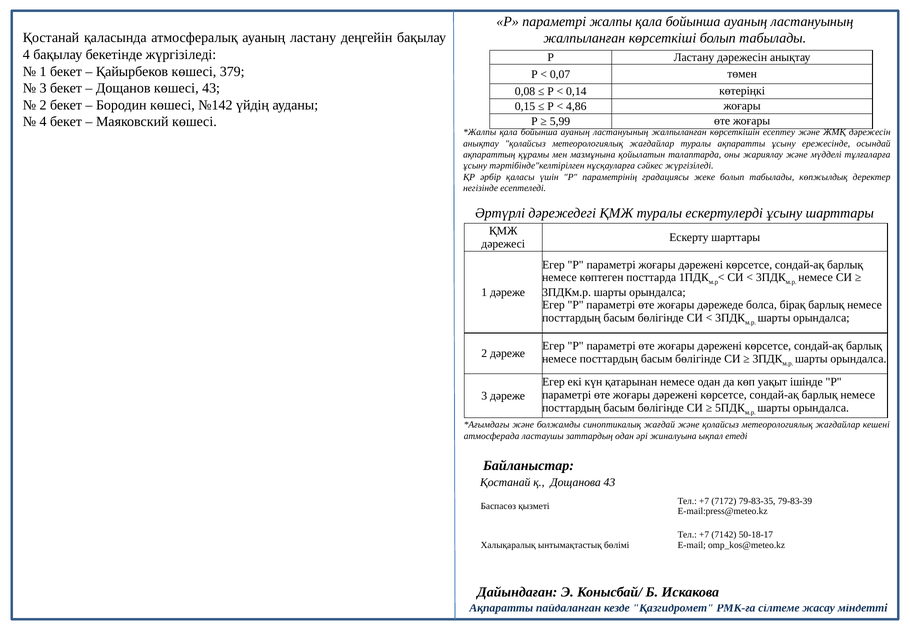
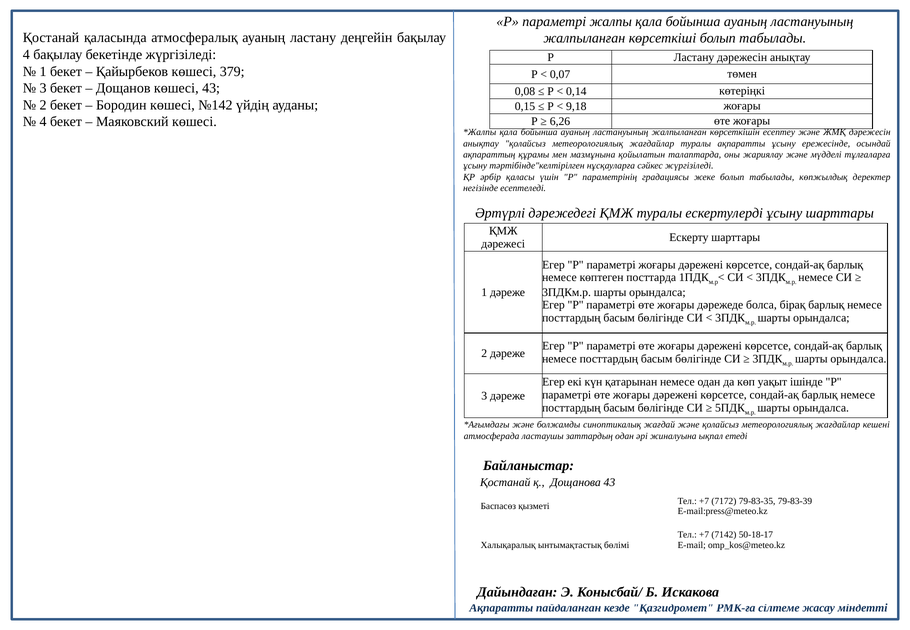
4,86: 4,86 -> 9,18 (576, 107)
5,99: 5,99 -> 6,26 (560, 122)
